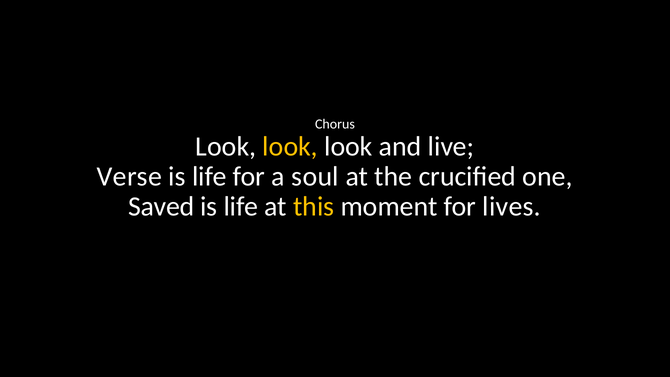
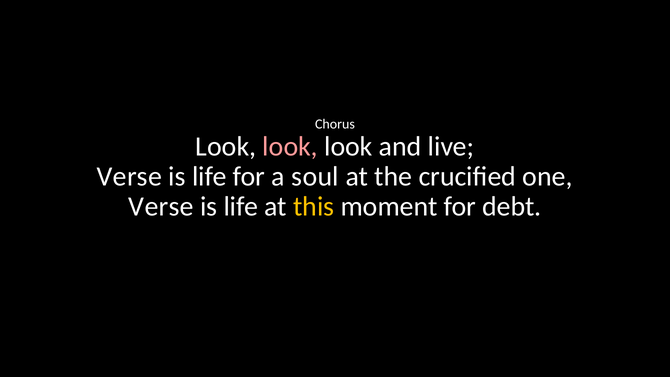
look colour: yellow -> pink (290, 146)
Saved: Saved -> Verse (161, 207)
lives: lives -> debt (512, 207)
